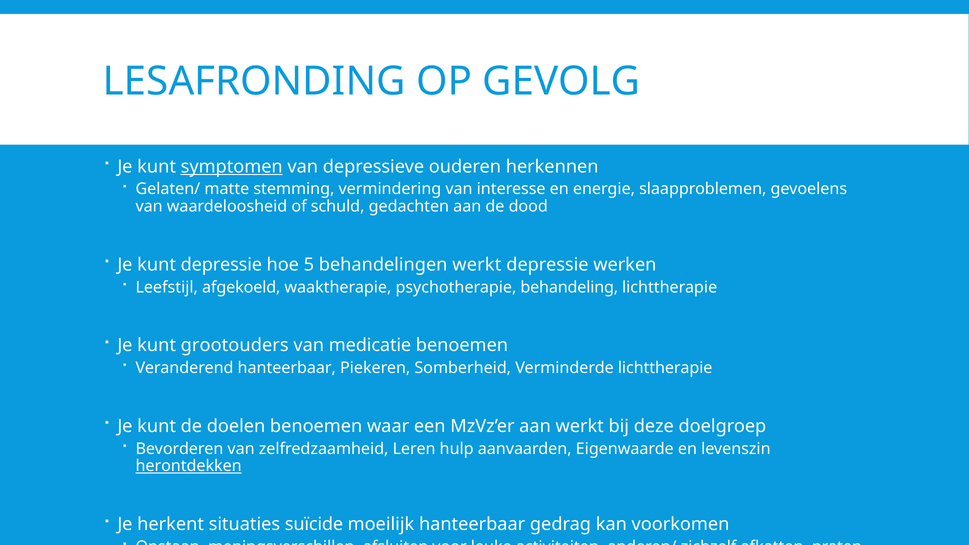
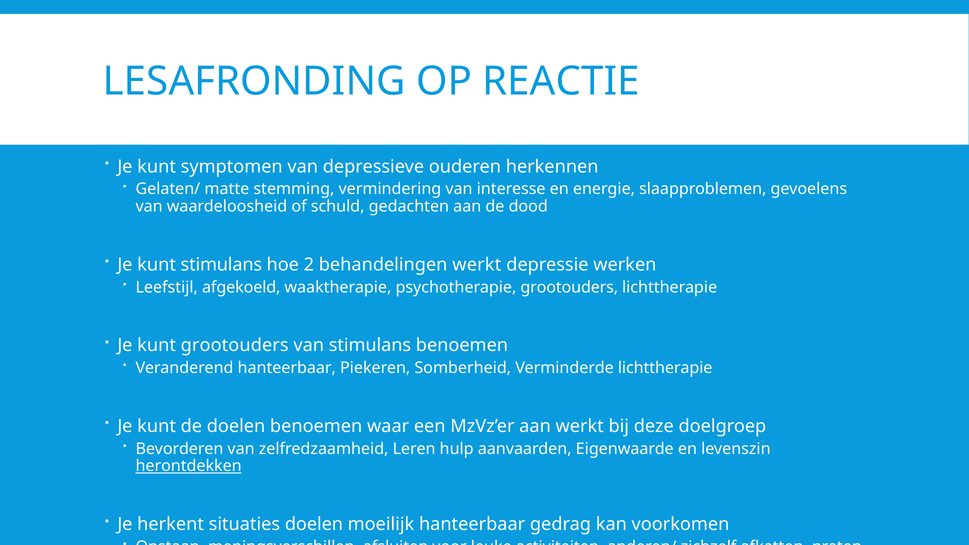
GEVOLG: GEVOLG -> REACTIE (561, 82)
symptomen underline: present -> none (232, 167)
kunt depressie: depressie -> stimulans (221, 265)
5: 5 -> 2 (309, 265)
psychotherapie behandeling: behandeling -> grootouders (569, 287)
van medicatie: medicatie -> stimulans (370, 345)
situaties suïcide: suïcide -> doelen (314, 524)
